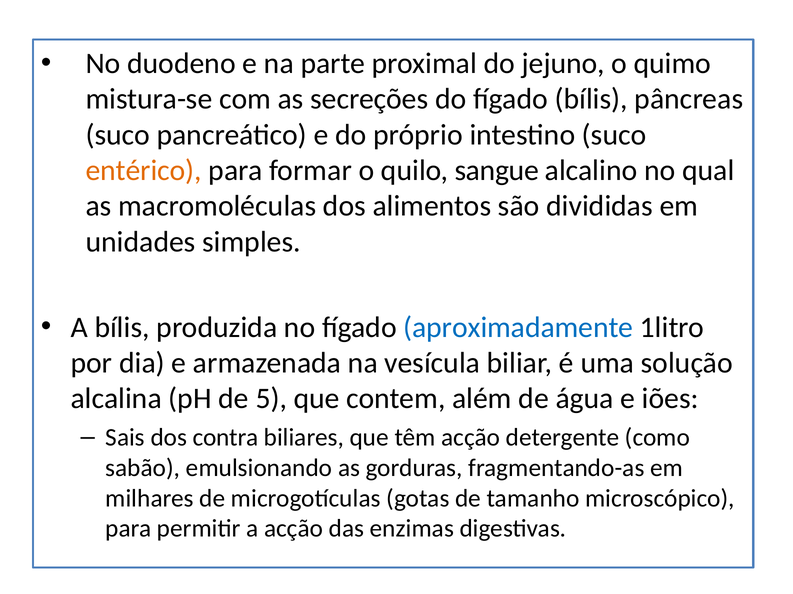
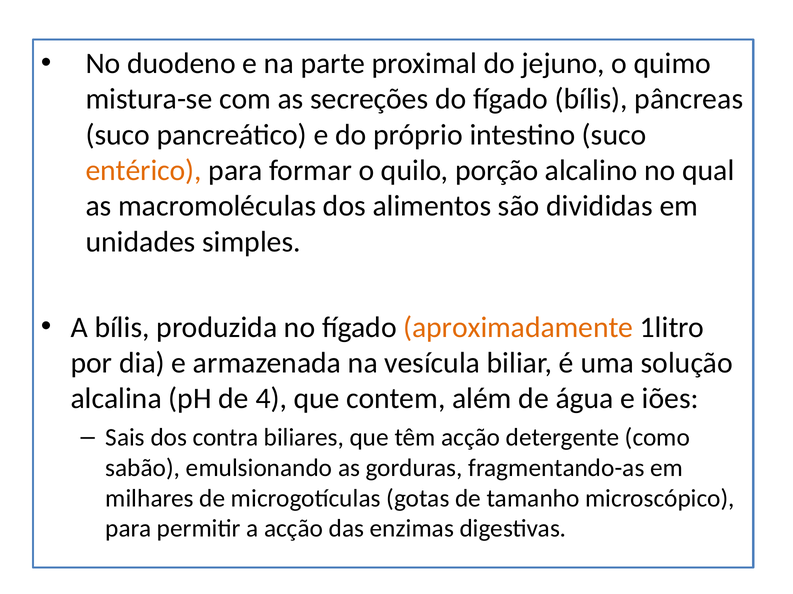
sangue: sangue -> porção (497, 171)
aproximadamente colour: blue -> orange (518, 328)
5: 5 -> 4 (271, 399)
